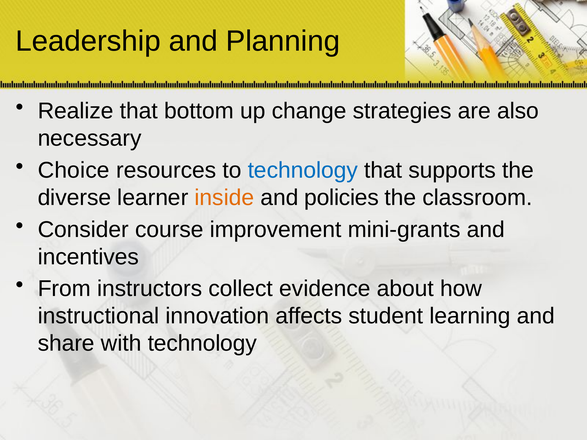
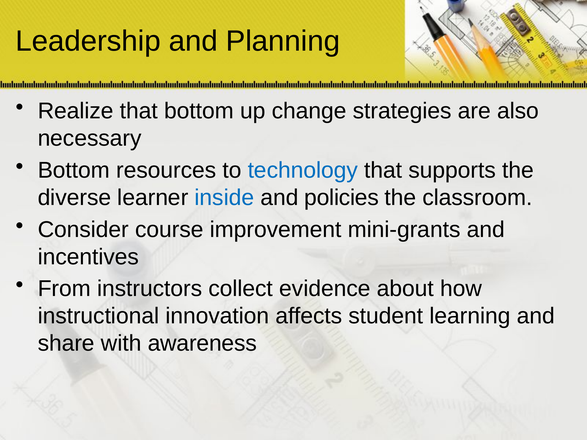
Choice: Choice -> Bottom (74, 170)
inside colour: orange -> blue (224, 198)
with technology: technology -> awareness (202, 344)
